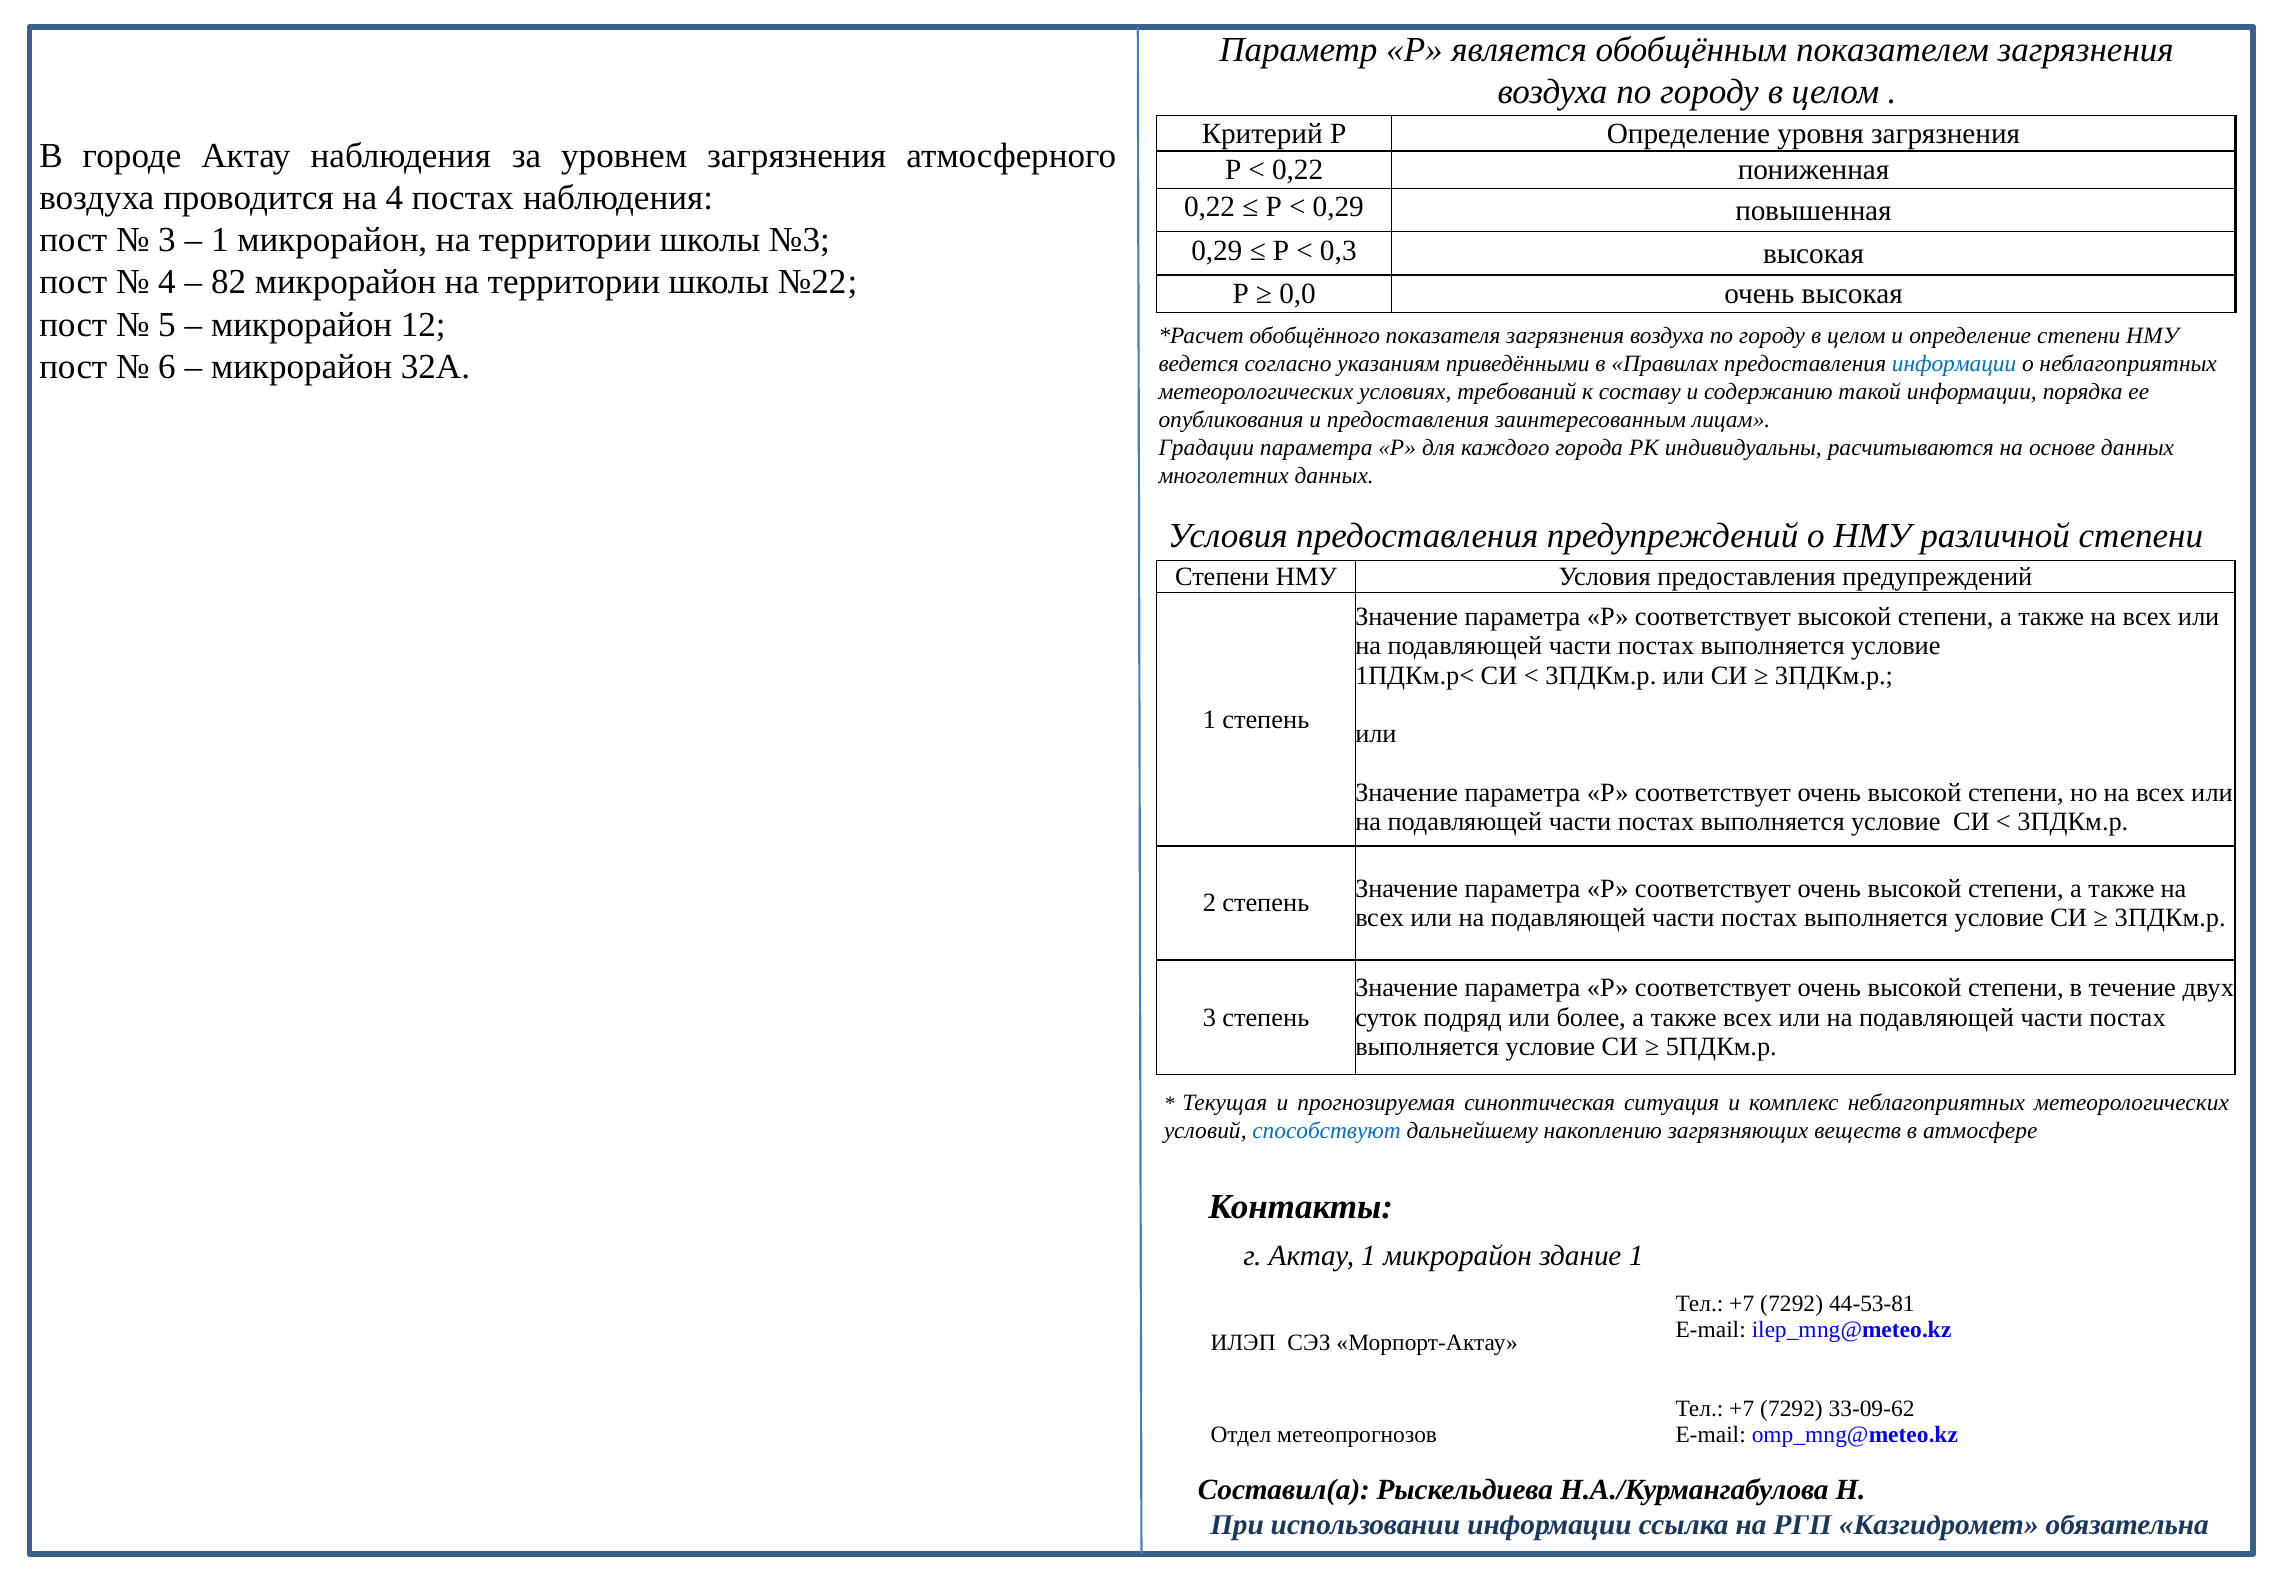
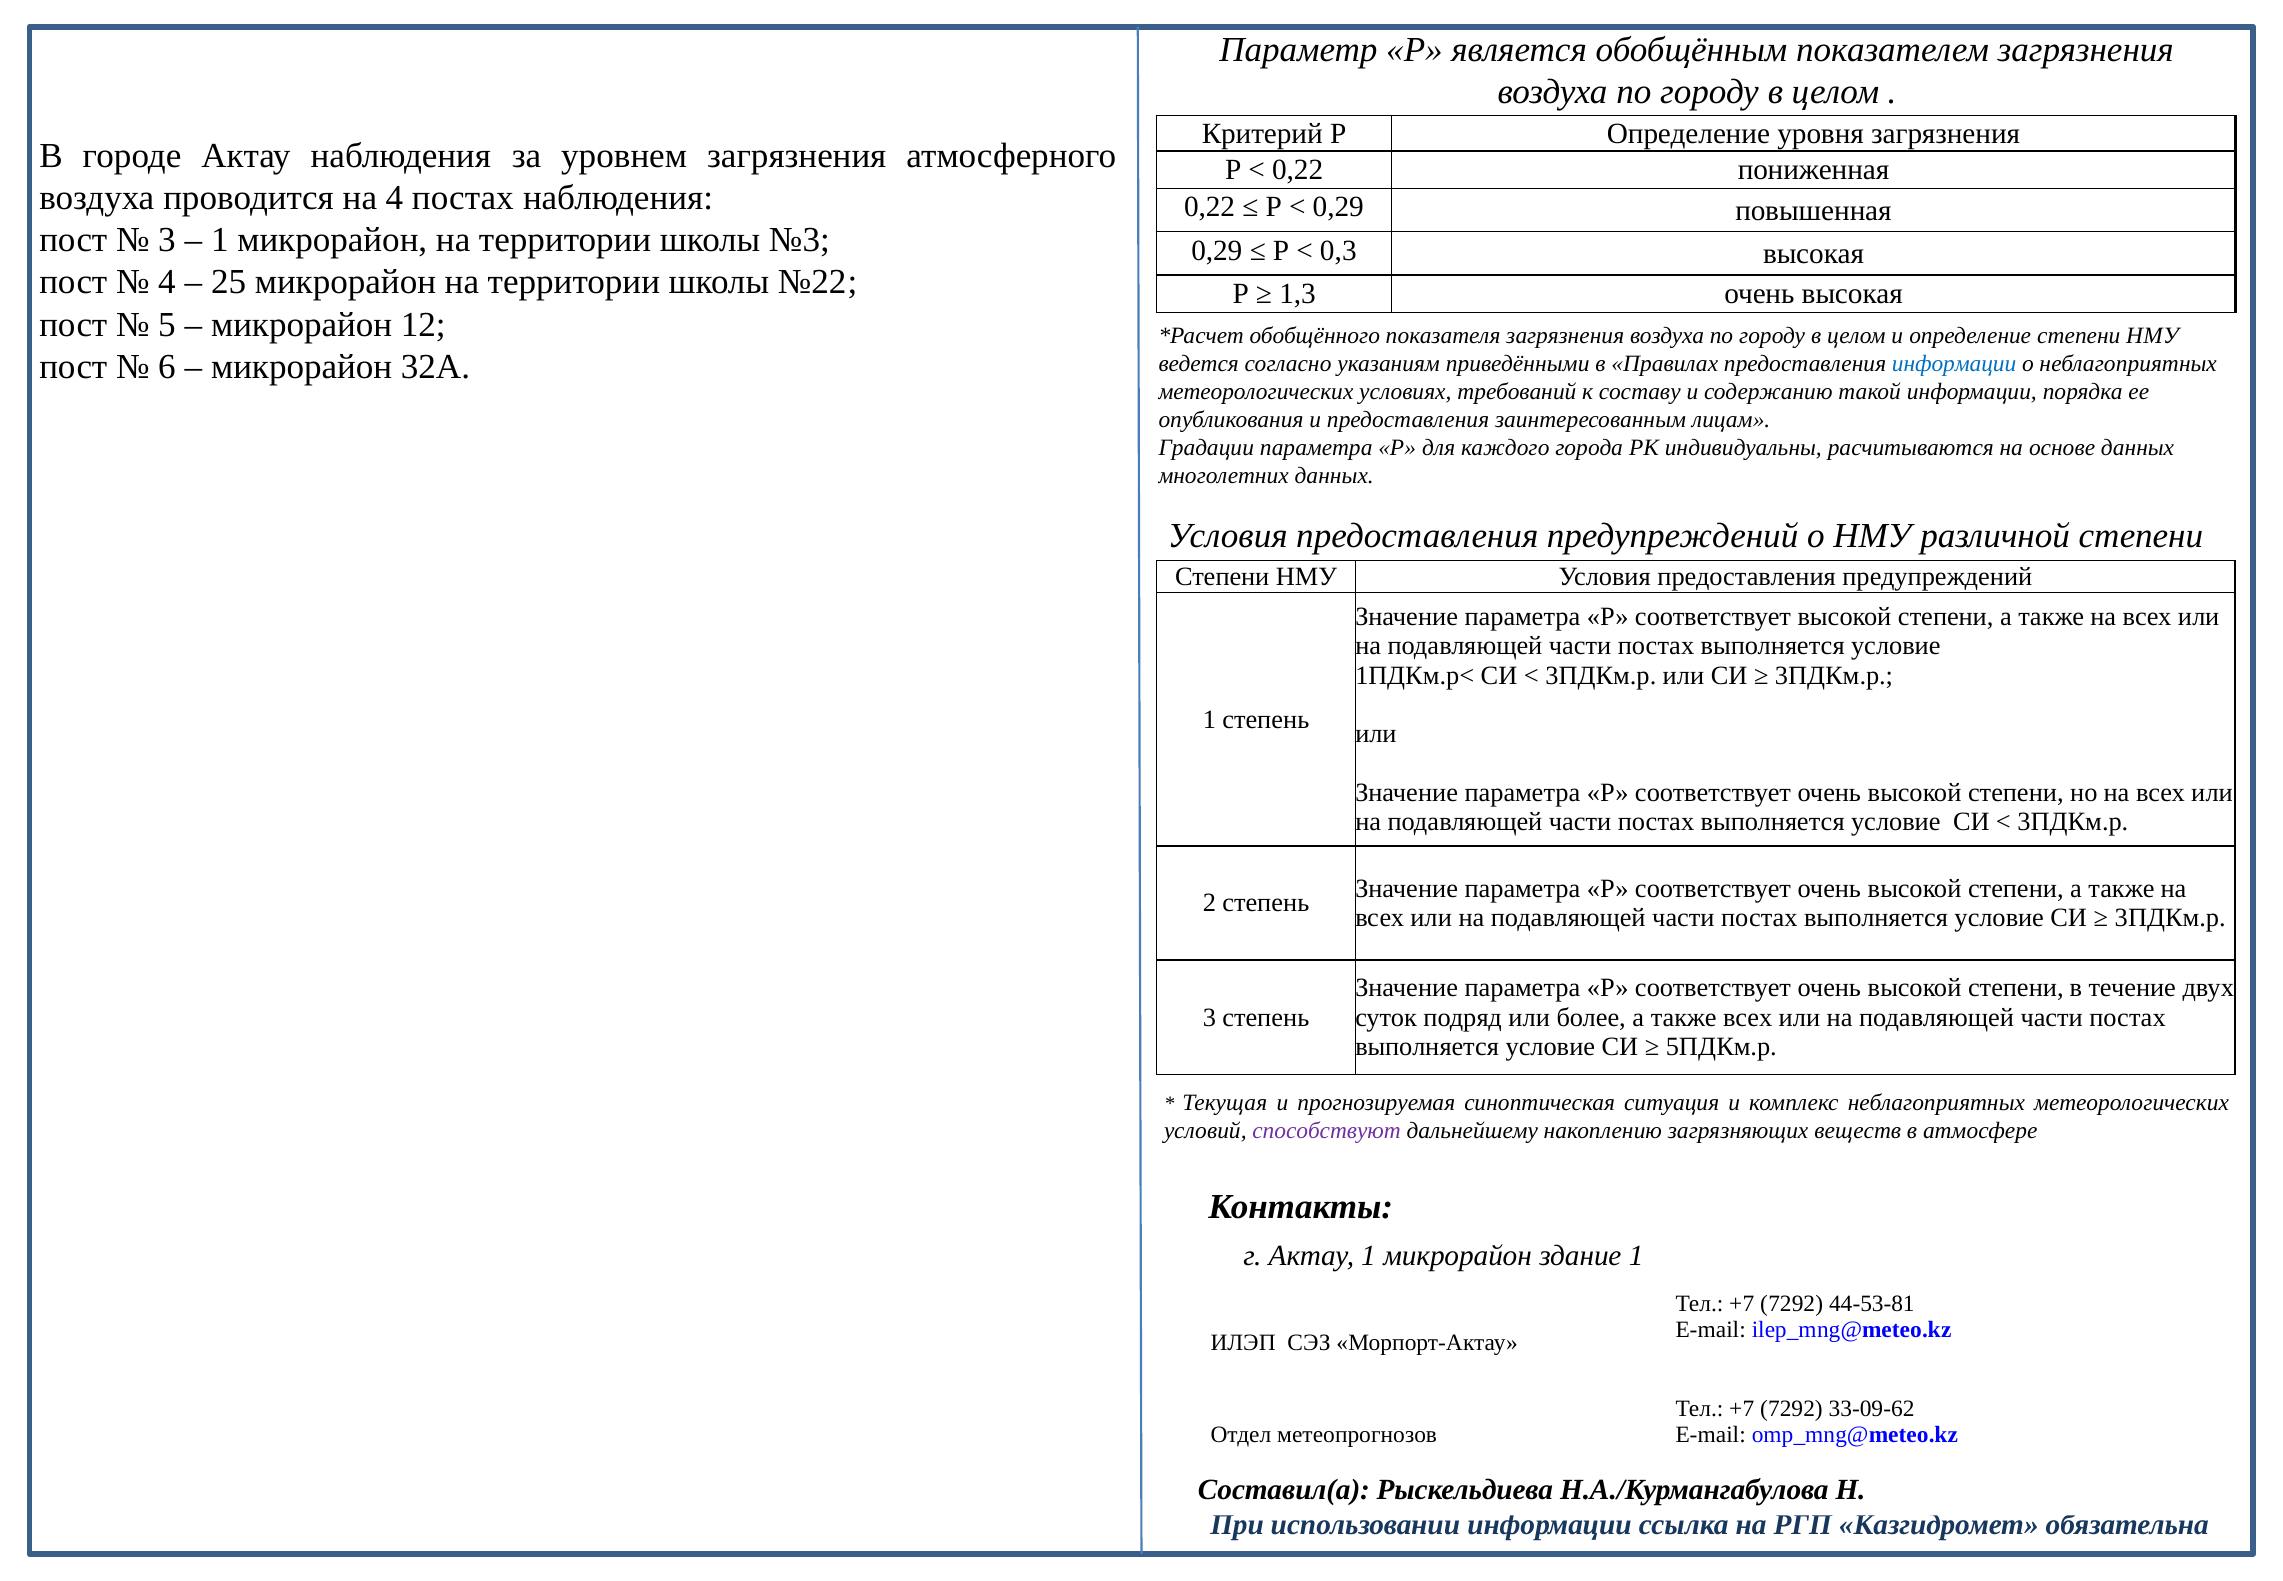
82: 82 -> 25 (229, 282)
0,0: 0,0 -> 1,3 (1298, 293)
способствуют colour: blue -> purple (1327, 1130)
